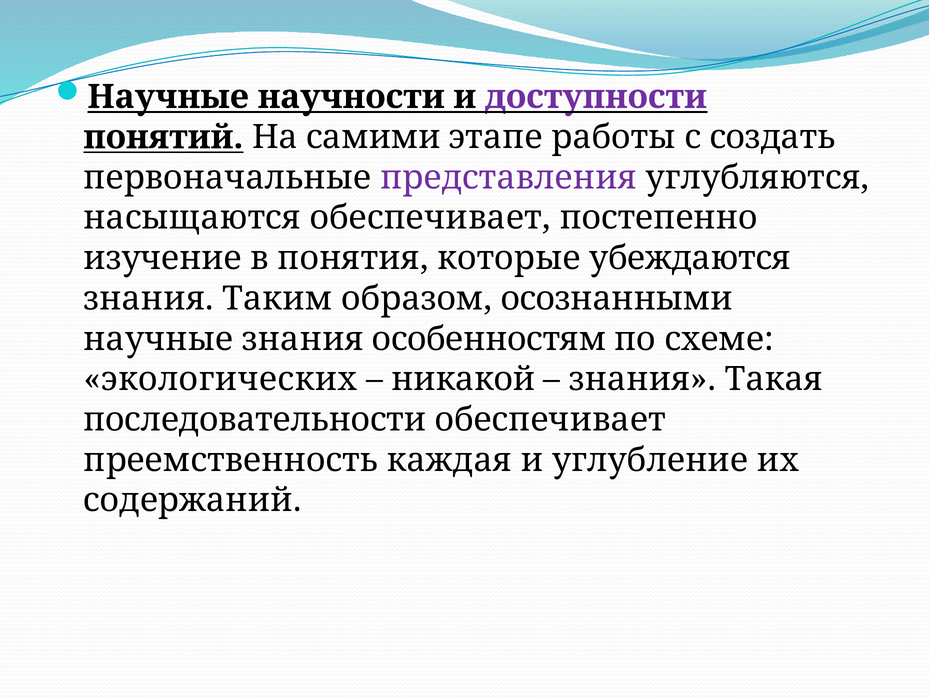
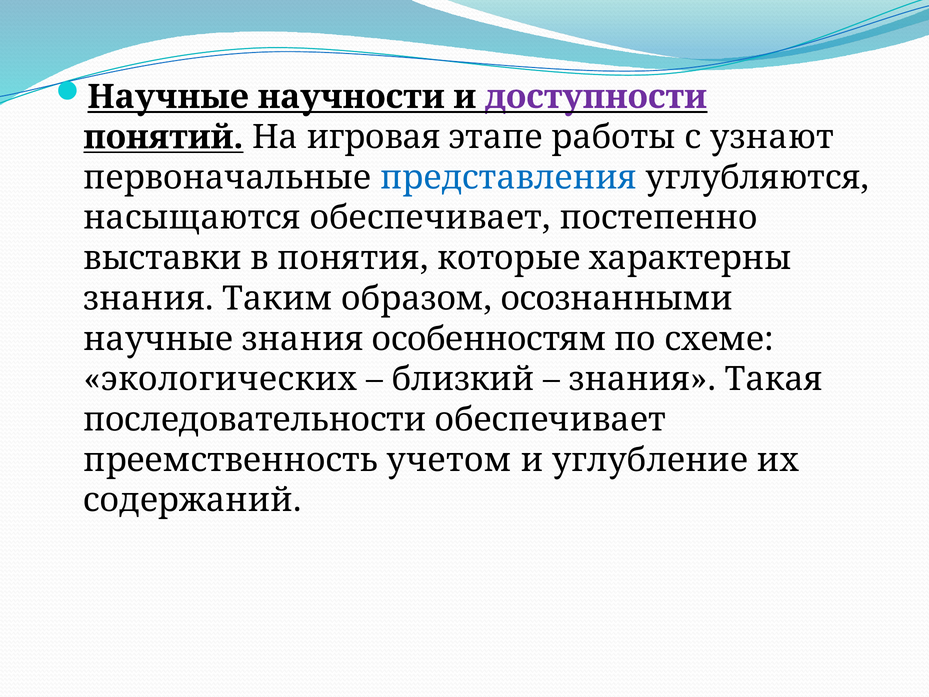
самими: самими -> игровая (374, 137)
создать: создать -> узнают (772, 137)
представления colour: purple -> blue (509, 177)
изучение: изучение -> выставки (163, 258)
убеждаются: убеждаются -> характерны (690, 258)
никакой: никакой -> близкий (463, 379)
каждая: каждая -> учетом (449, 460)
